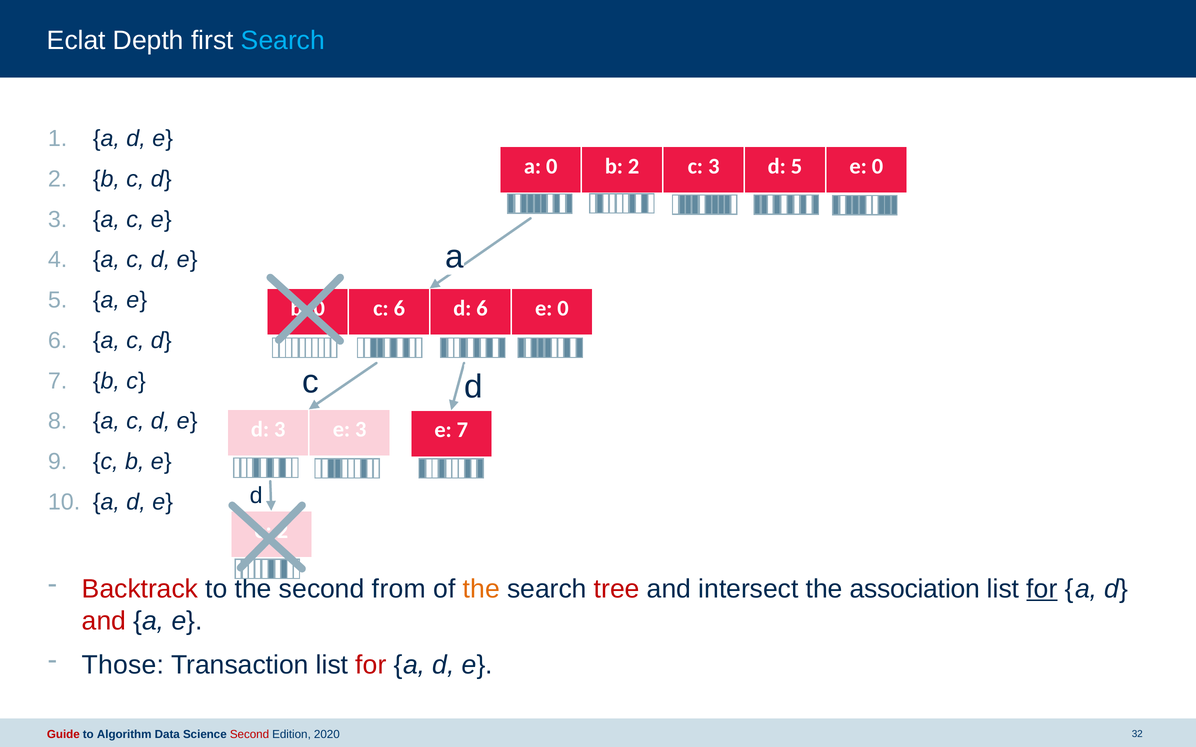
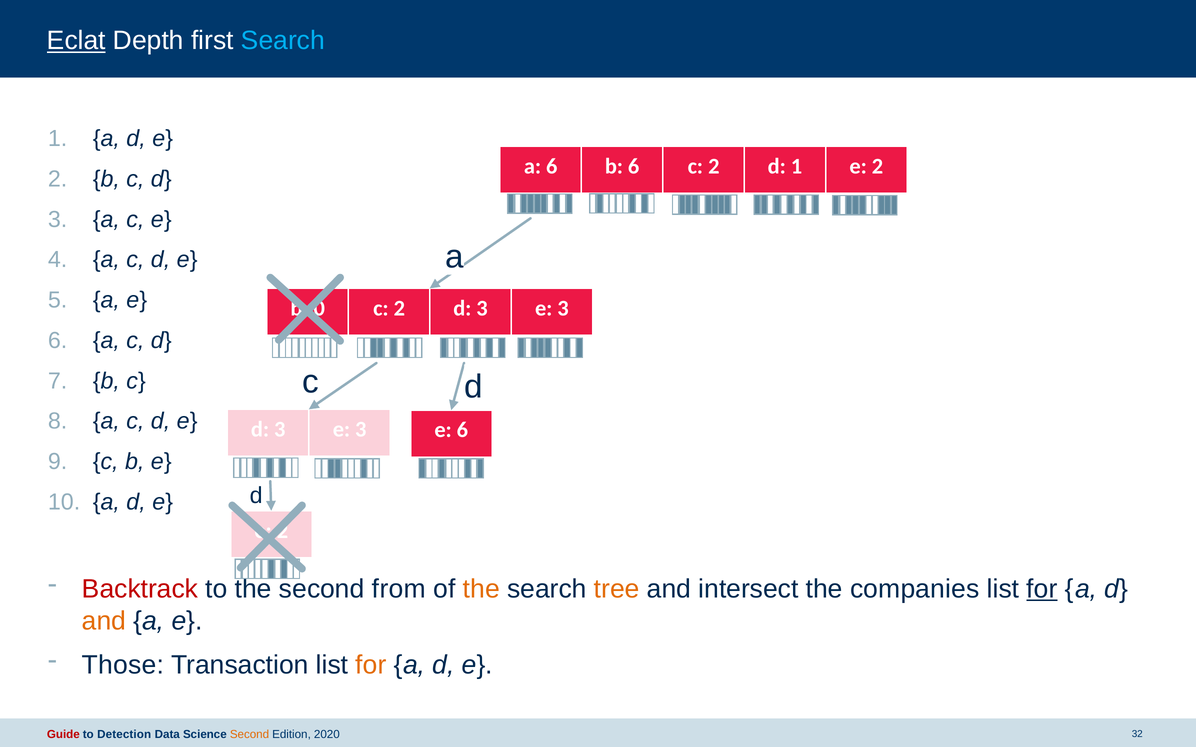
Eclat underline: none -> present (76, 41)
a 0: 0 -> 6 (552, 166)
b 2: 2 -> 6 (634, 166)
3: 3 -> 2 (714, 166)
d 5: 5 -> 1 (796, 166)
0: 0 -> 2 (877, 166)
6: 6 -> 2 (399, 309)
6: 6 -> 3 (482, 309)
0: 0 -> 3 (563, 309)
7: 7 -> 6 (462, 430)
tree colour: red -> orange (617, 589)
association: association -> companies (915, 589)
and colour: red -> orange (104, 621)
for colour: red -> orange (371, 666)
Algorithm: Algorithm -> Detection (124, 735)
Second colour: red -> orange (250, 735)
